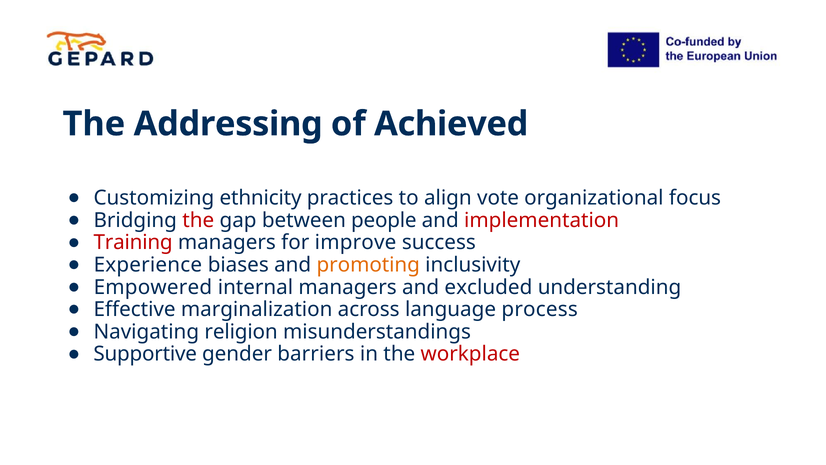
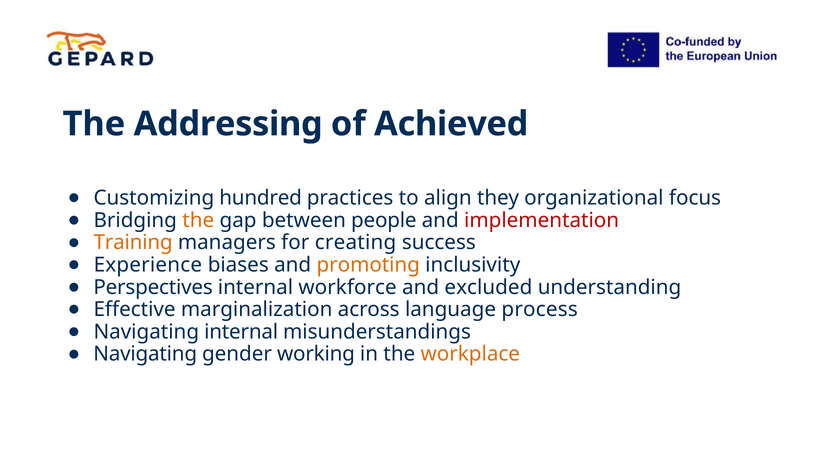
ethnicity: ethnicity -> hundred (261, 198)
vote: vote -> they (498, 198)
the colour: red -> orange (198, 220)
Training colour: red -> orange (133, 242)
improve: improve -> creating (356, 242)
Empowered: Empowered -> Perspectives (153, 287)
internal managers: managers -> workforce (348, 287)
Navigating religion: religion -> internal (241, 332)
Supportive: Supportive -> Navigating (145, 354)
barriers: barriers -> working (316, 354)
workplace colour: red -> orange (470, 354)
